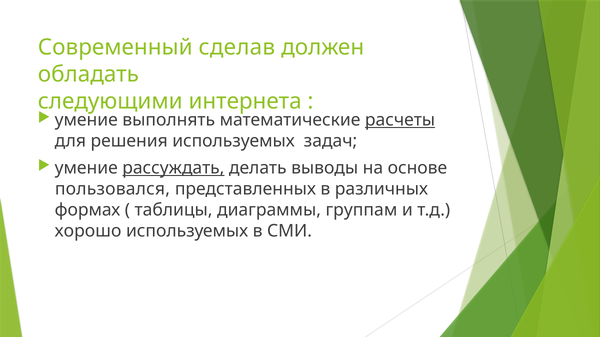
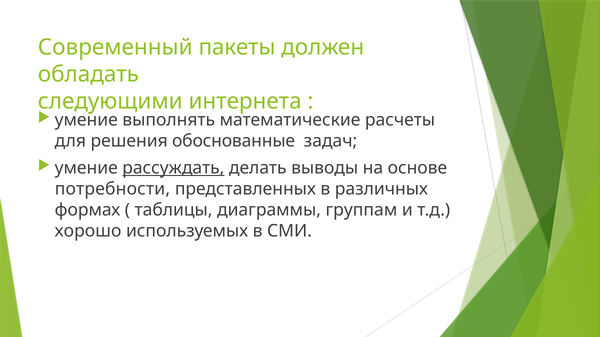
сделав: сделав -> пакеты (237, 47)
расчеты underline: present -> none (400, 120)
решения используемых: используемых -> обоснованные (234, 141)
пользовался: пользовался -> потребности (112, 189)
